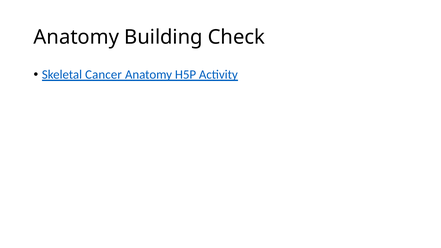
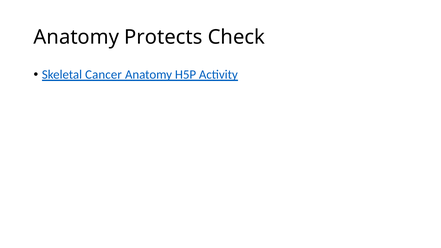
Building: Building -> Protects (163, 37)
